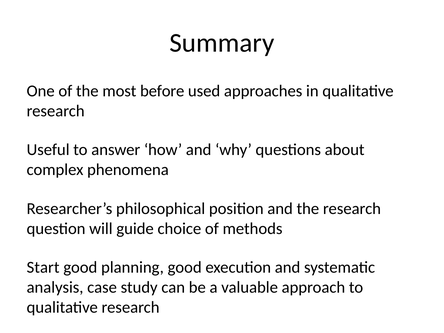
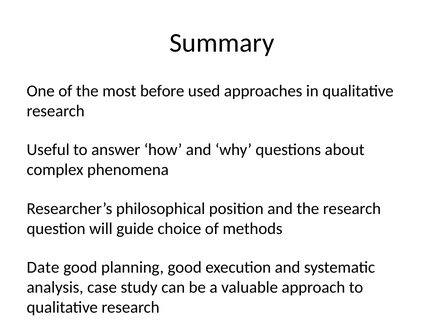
Start: Start -> Date (43, 267)
